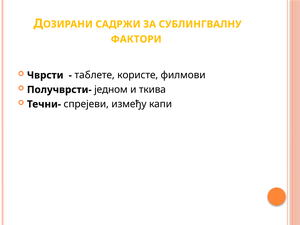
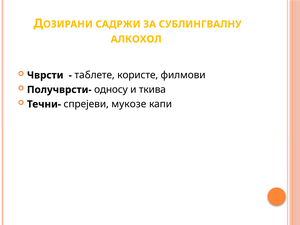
ФАКТОРИ: ФАКТОРИ -> АЛКОХОЛ (136, 39)
једном: једном -> односу (111, 90)
између: између -> мукозе (129, 104)
